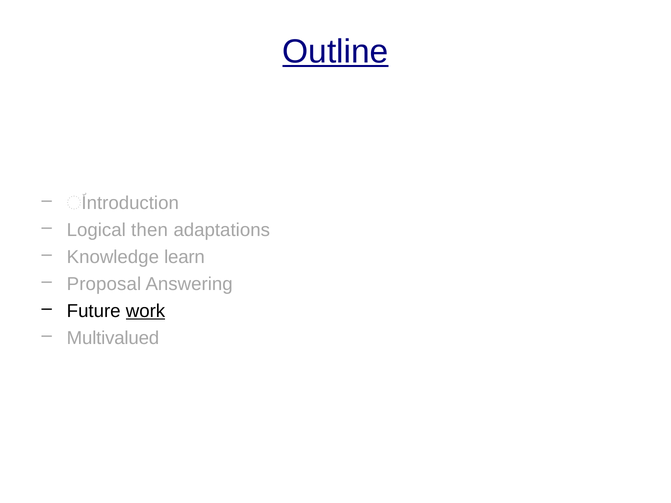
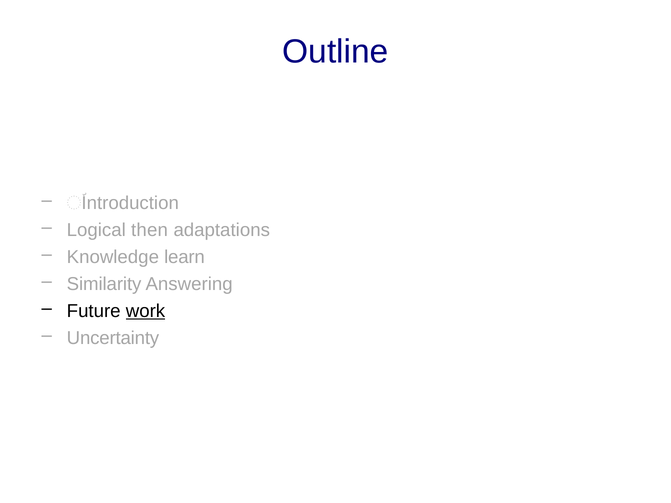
Outline underline: present -> none (335, 52)
Proposal: Proposal -> Similarity (104, 284)
Multivalued: Multivalued -> Uncertainty (113, 338)
